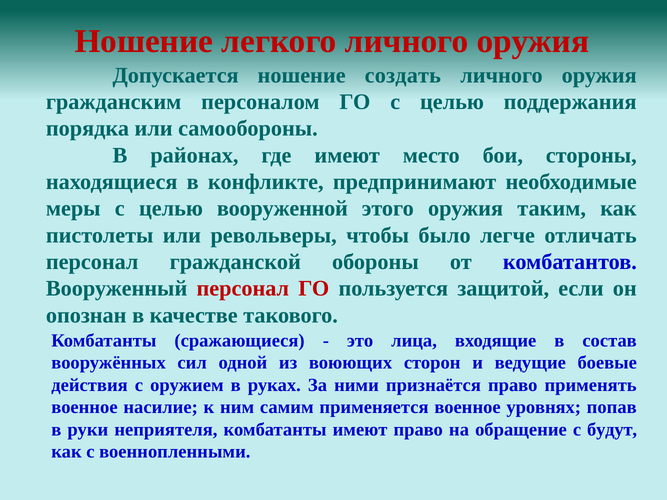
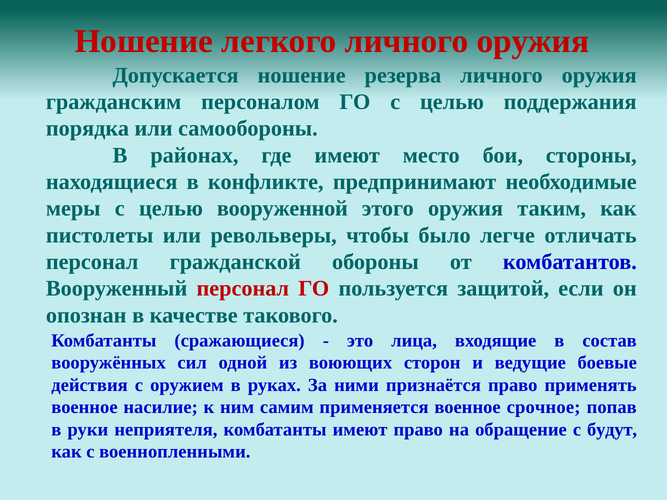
создать: создать -> резерва (403, 75)
уровнях: уровнях -> срочное (544, 408)
